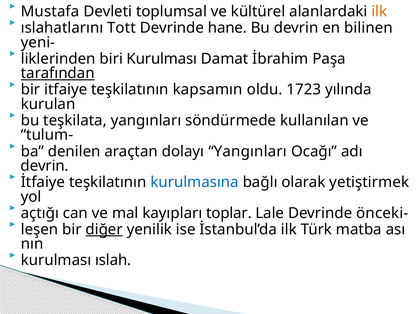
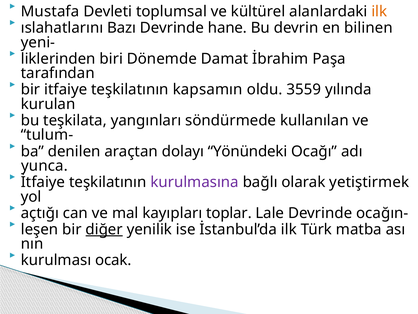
Tott: Tott -> Bazı (122, 28)
biri Kurulması: Kurulması -> Dönemde (162, 59)
tarafından underline: present -> none (58, 73)
1723: 1723 -> 3559 (304, 89)
dolayı Yangınları: Yangınları -> Yönündeki (248, 151)
devrin: devrin -> yunca (44, 166)
kurulmasına colour: blue -> purple (195, 182)
önceki-: önceki- -> ocağın- (382, 213)
ıslah: ıslah -> ocak (113, 260)
